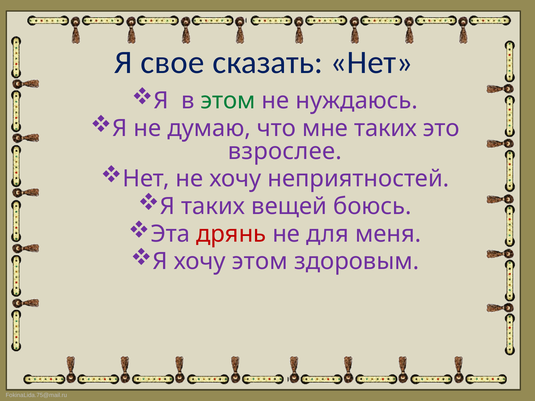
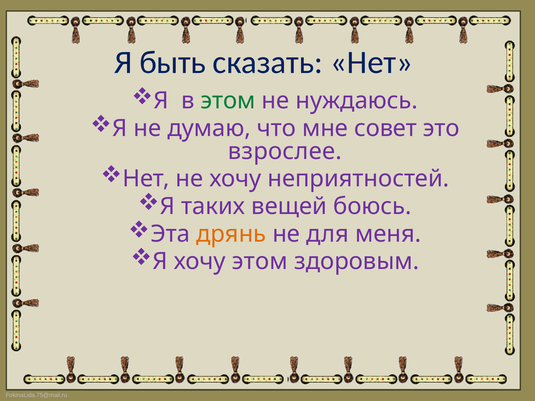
свое: свое -> быть (173, 63)
мне таких: таких -> совет (386, 128)
дрянь colour: red -> orange (231, 234)
